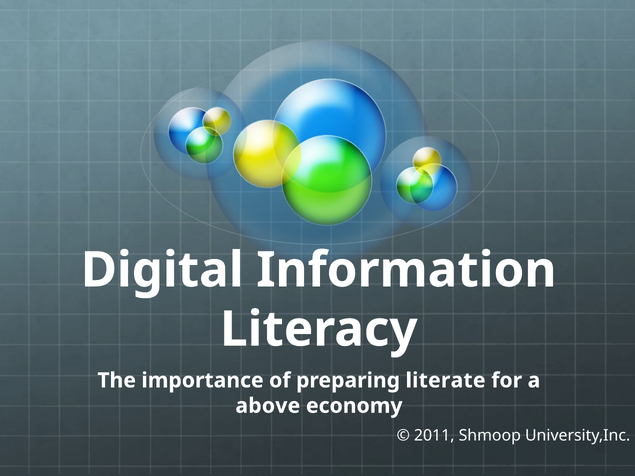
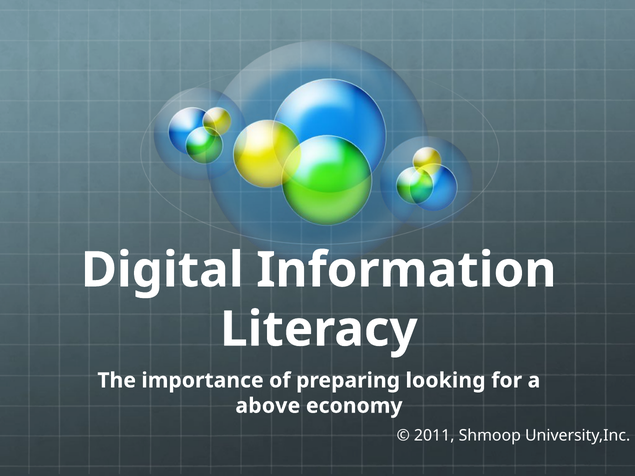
literate: literate -> looking (446, 381)
